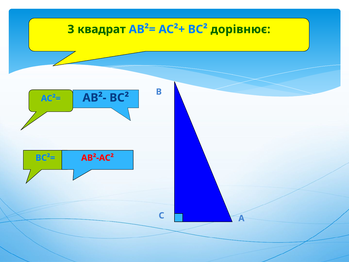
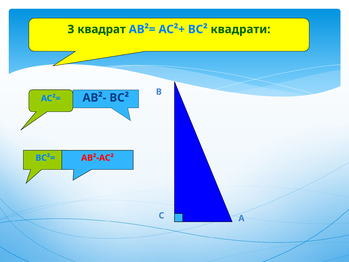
дорівнює: дорівнює -> квадрати (241, 29)
